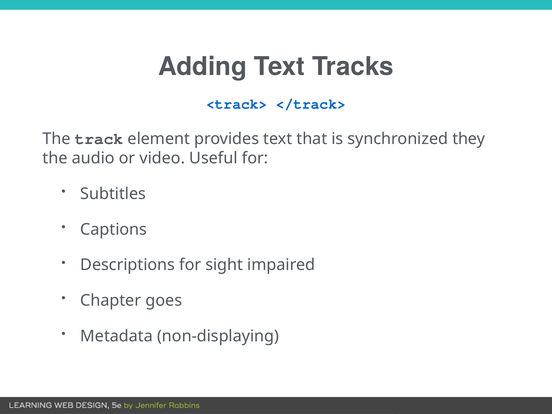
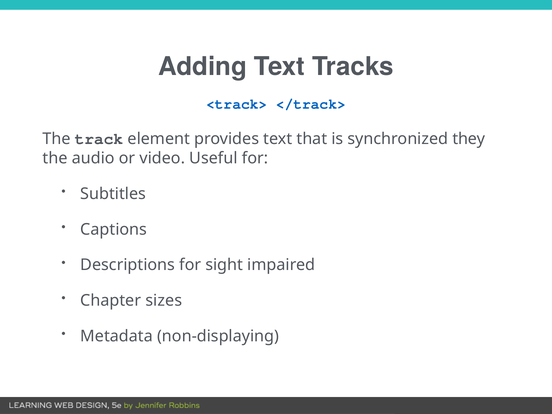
goes: goes -> sizes (164, 301)
